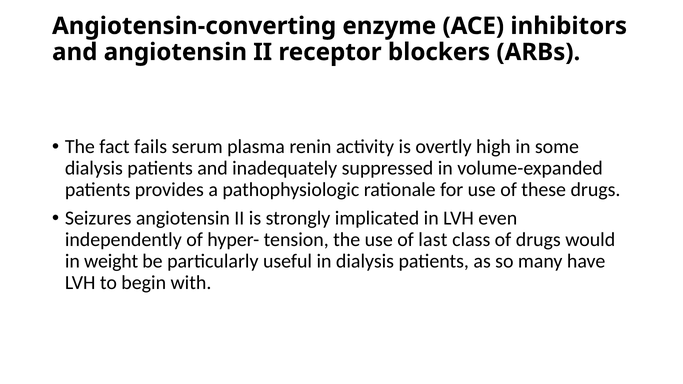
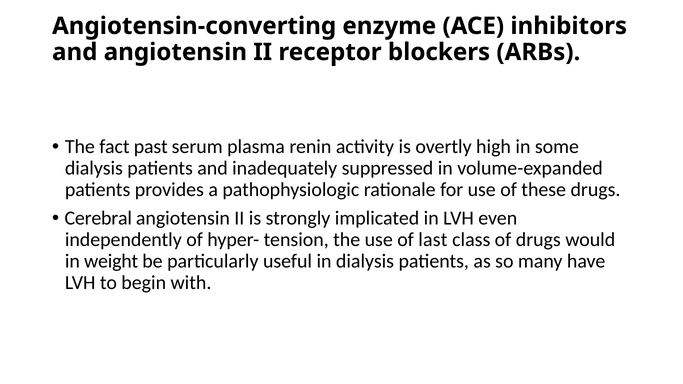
fails: fails -> past (151, 147)
Seizures: Seizures -> Cerebral (98, 218)
